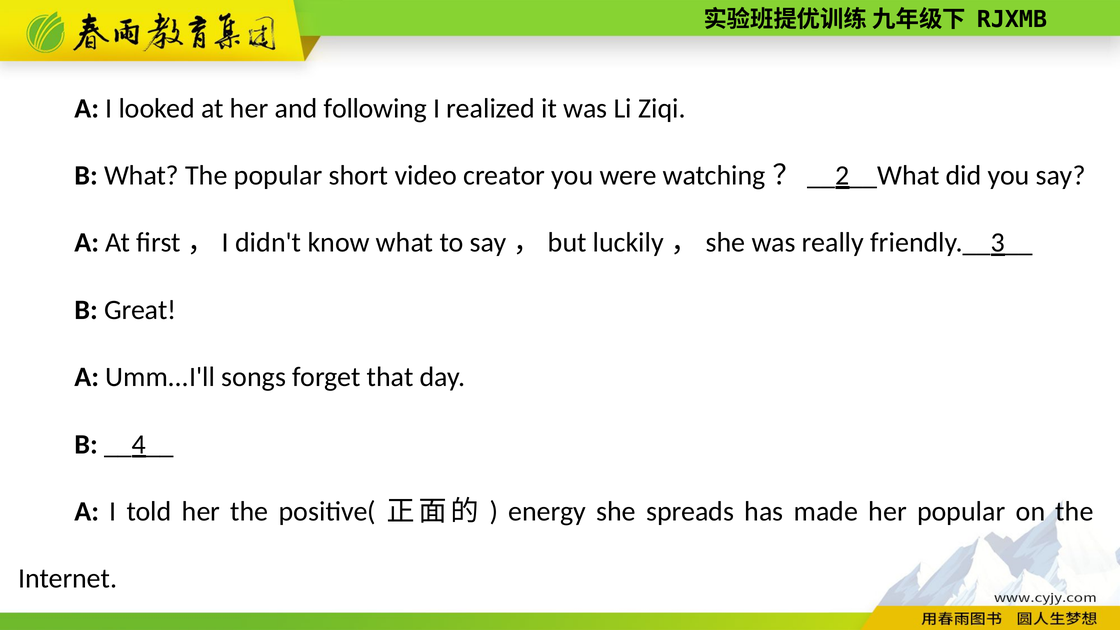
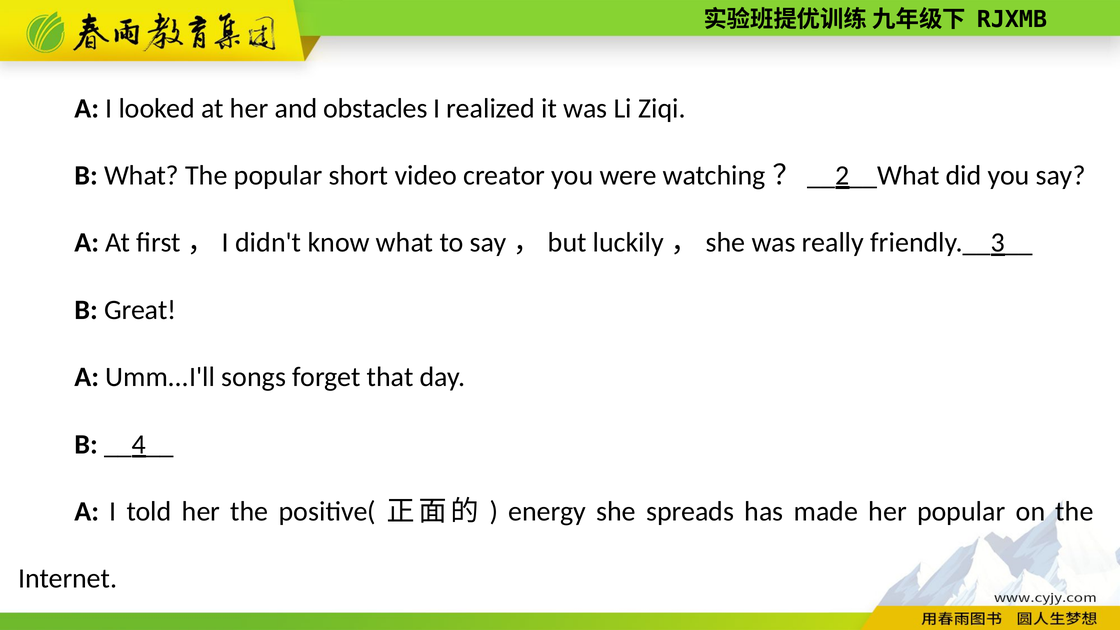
following: following -> obstacles (375, 108)
